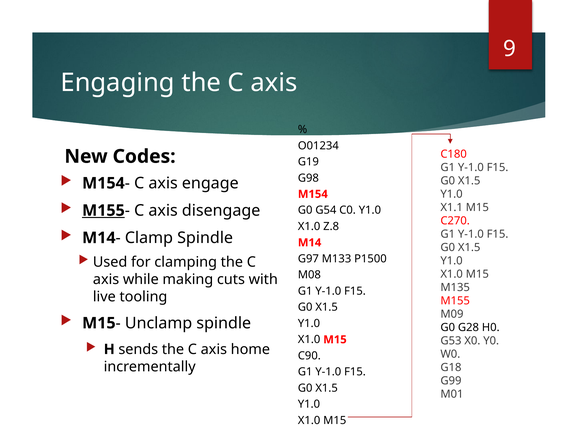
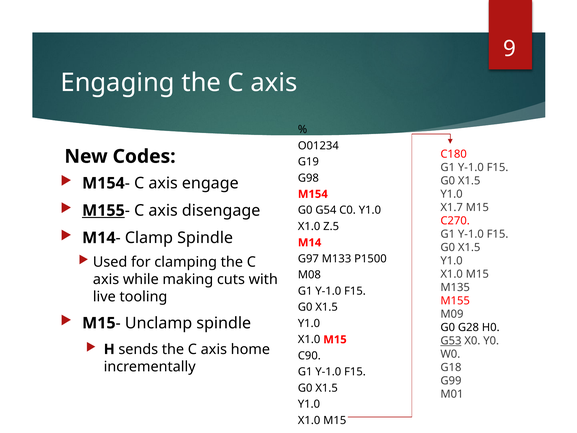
X1.1: X1.1 -> X1.7 (452, 207)
Z.8: Z.8 -> Z.5 (331, 226)
G53 underline: none -> present (451, 341)
